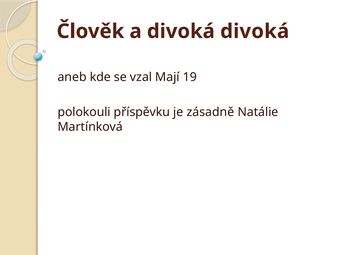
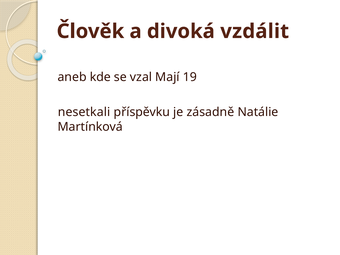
divoká divoká: divoká -> vzdálit (255, 31)
polokouli: polokouli -> nesetkali (84, 112)
